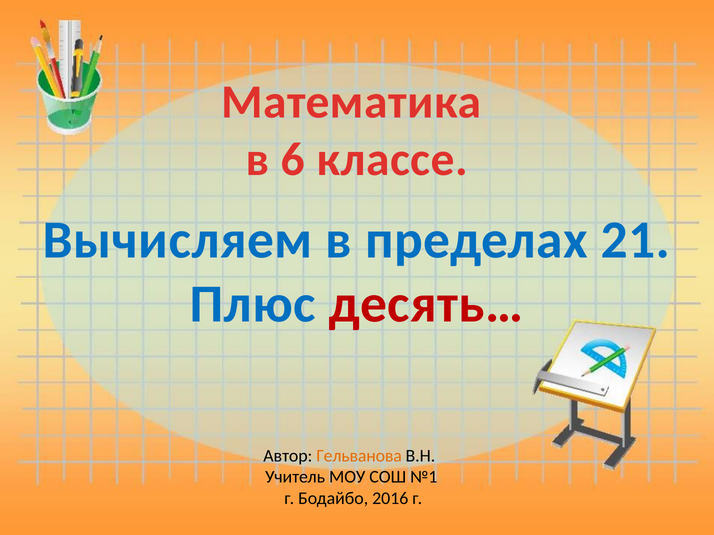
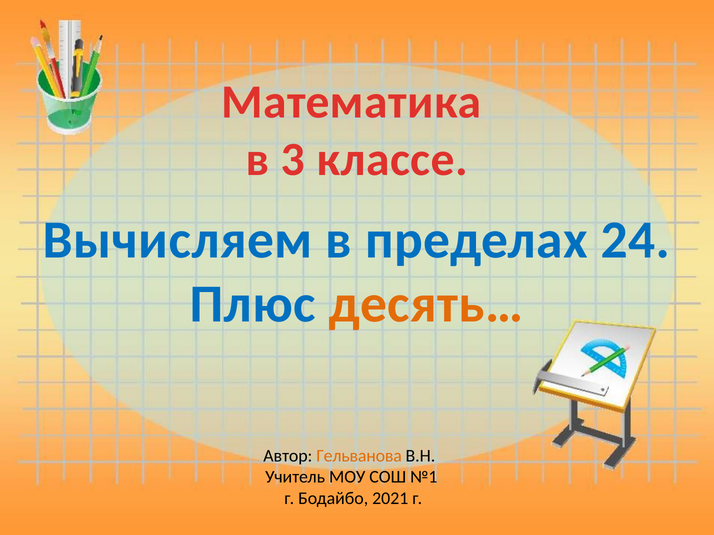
6: 6 -> 3 (293, 159)
21: 21 -> 24 (635, 240)
десять… colour: red -> orange (426, 305)
2016: 2016 -> 2021 (390, 499)
